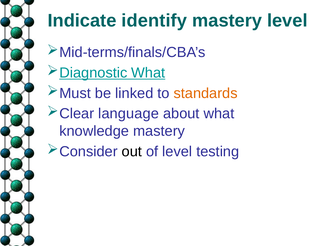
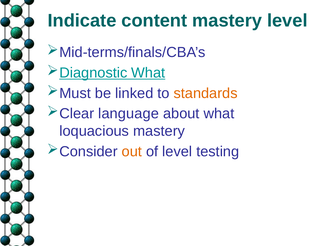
identify: identify -> content (154, 21)
knowledge: knowledge -> loquacious (94, 131)
out colour: black -> orange (132, 152)
